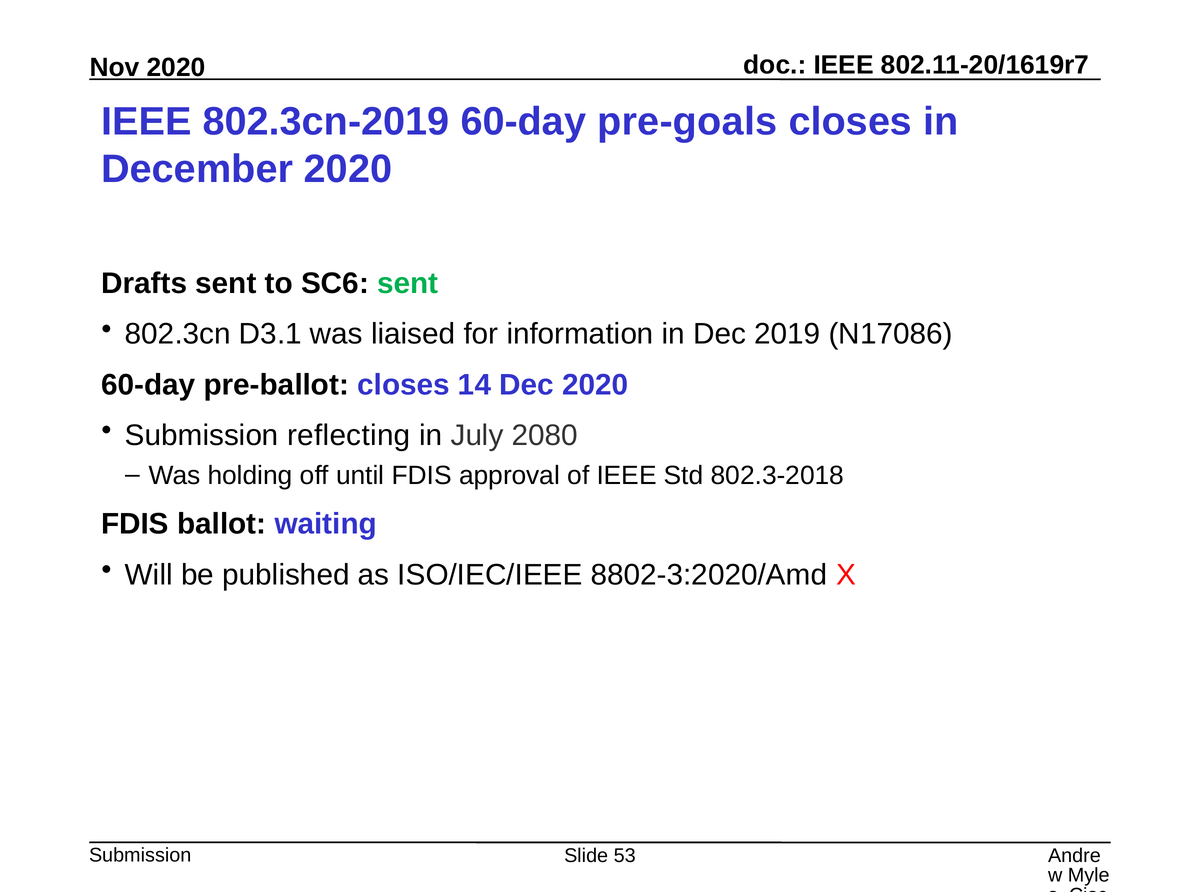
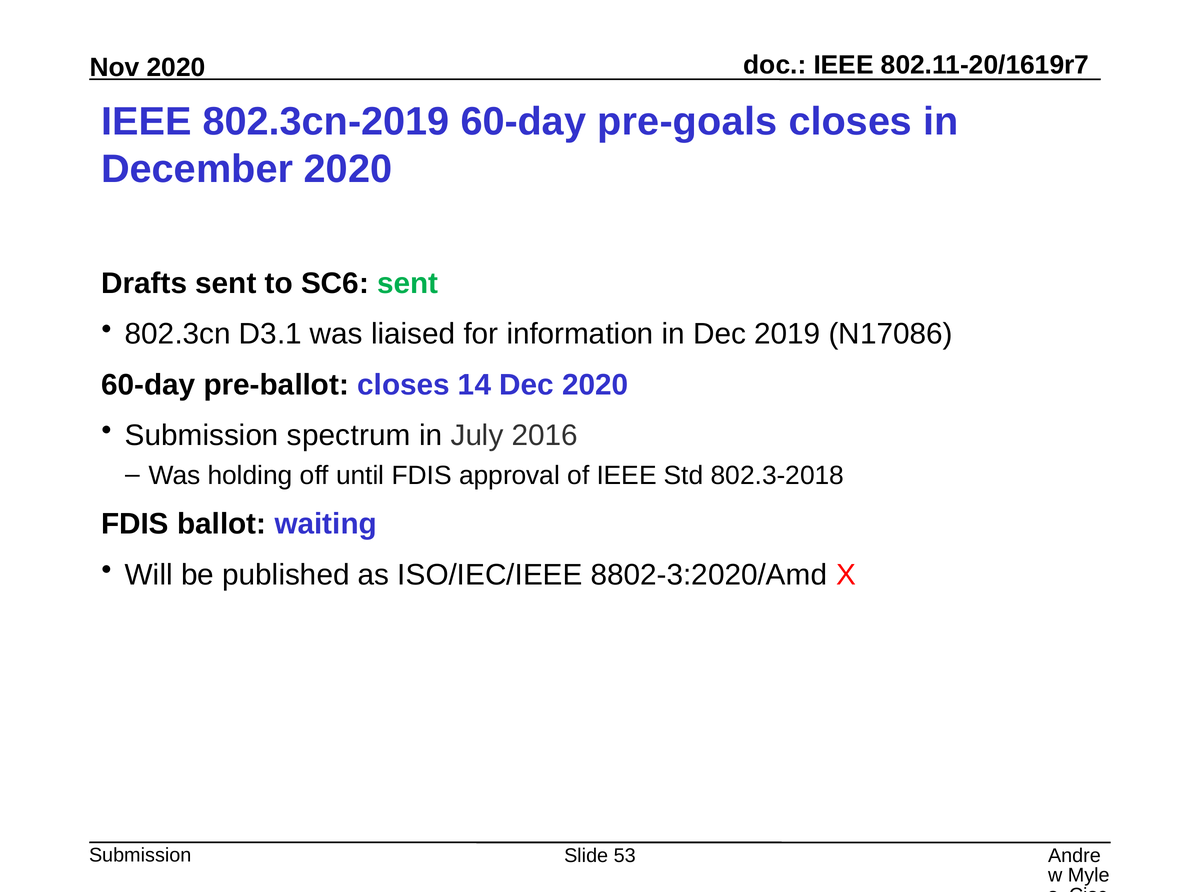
reflecting: reflecting -> spectrum (349, 436)
2080: 2080 -> 2016 (545, 436)
